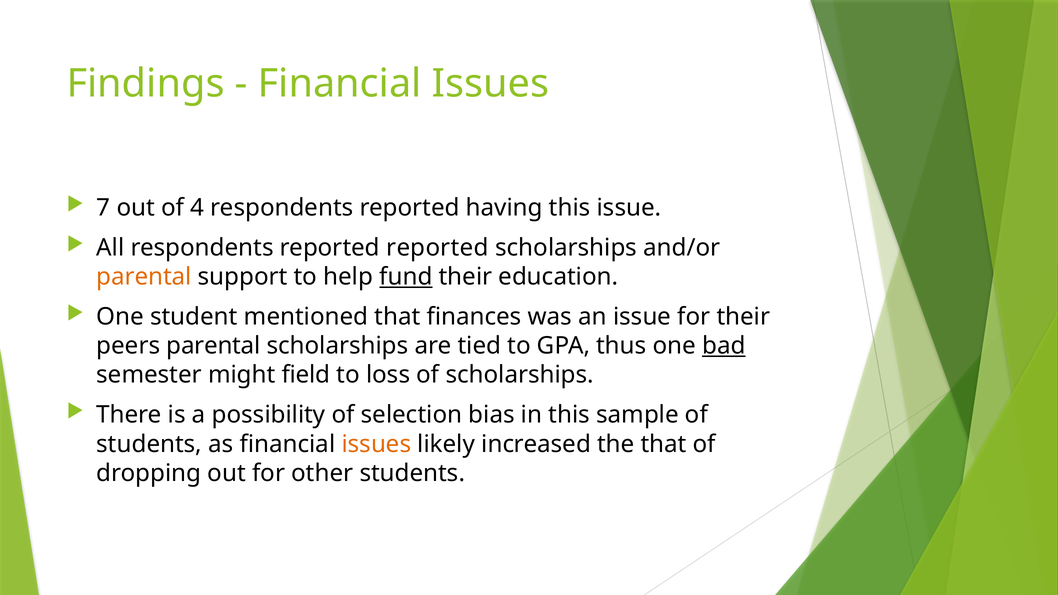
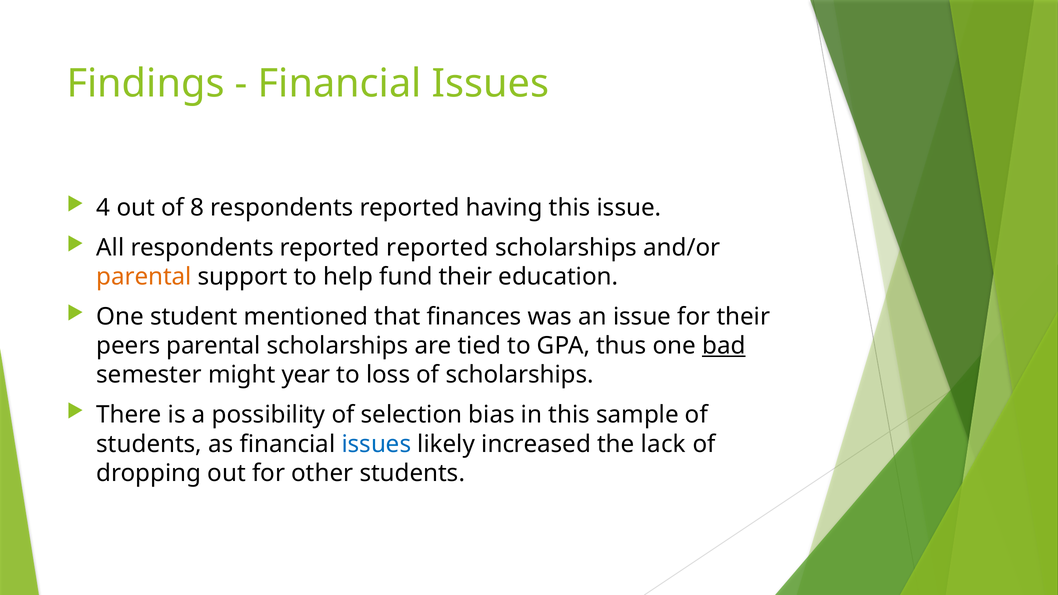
7: 7 -> 4 (103, 208)
4: 4 -> 8 (197, 208)
fund underline: present -> none (406, 277)
field: field -> year (306, 375)
issues colour: orange -> blue (376, 444)
the that: that -> lack (663, 444)
